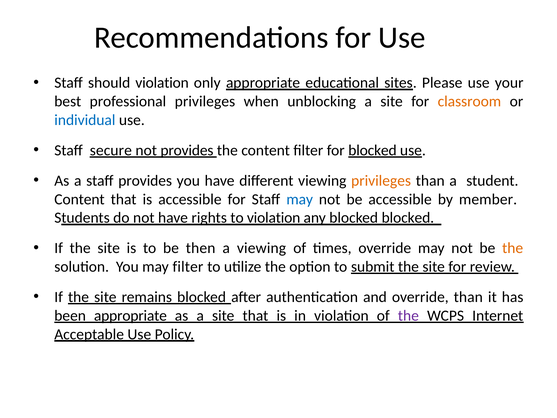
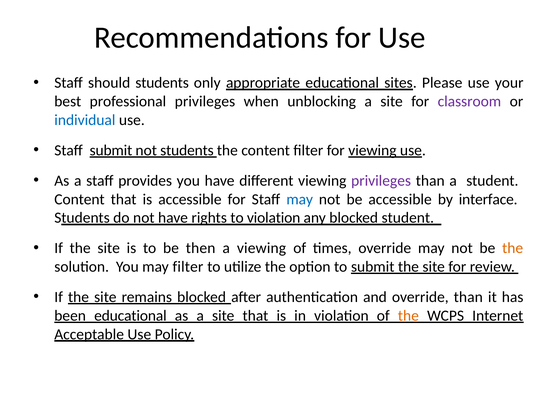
should violation: violation -> students (162, 83)
classroom colour: orange -> purple (469, 101)
Staff secure: secure -> submit (111, 150)
not provides: provides -> students (187, 150)
for blocked: blocked -> viewing (372, 150)
privileges colour: orange -> purple (381, 181)
member: member -> interface (488, 199)
blocked blocked: blocked -> student (408, 218)
been appropriate: appropriate -> educational (130, 315)
the colour: purple -> orange (408, 315)
